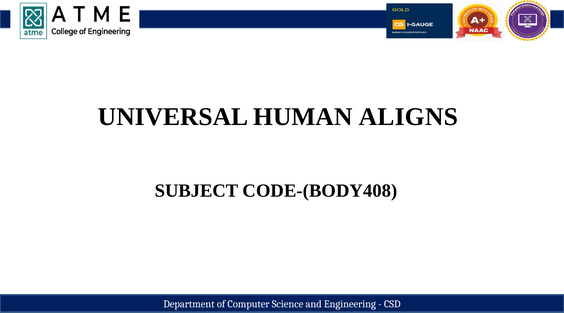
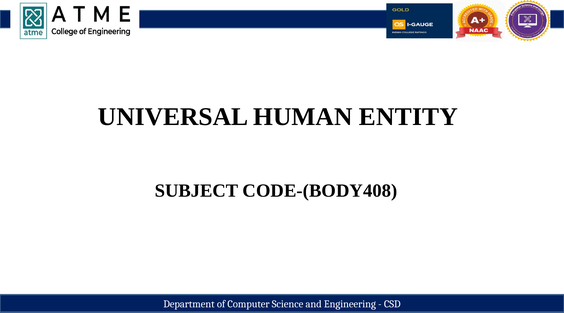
ALIGNS: ALIGNS -> ENTITY (408, 117)
